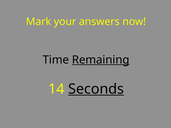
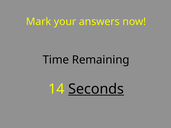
Remaining underline: present -> none (101, 60)
